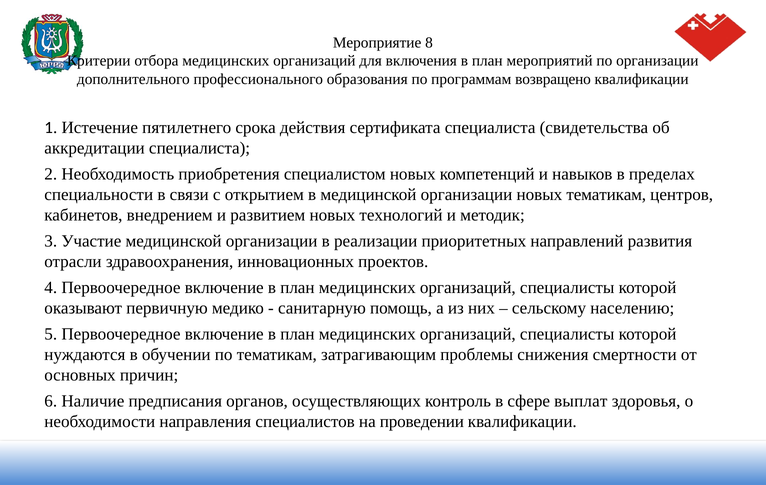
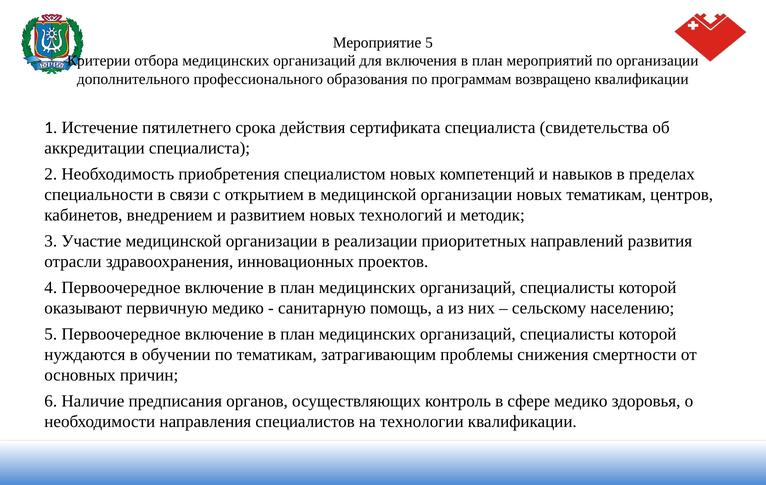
Мероприятие 8: 8 -> 5 (429, 43)
сфере выплат: выплат -> медико (581, 401)
проведении: проведении -> технологии (422, 422)
